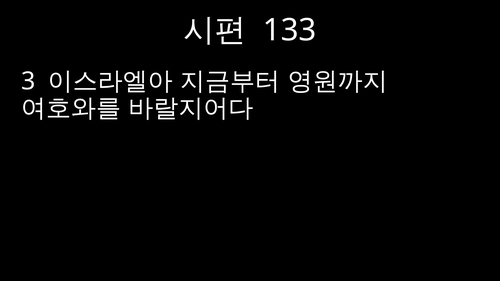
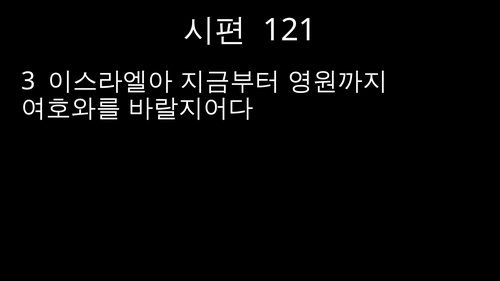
133: 133 -> 121 (290, 30)
